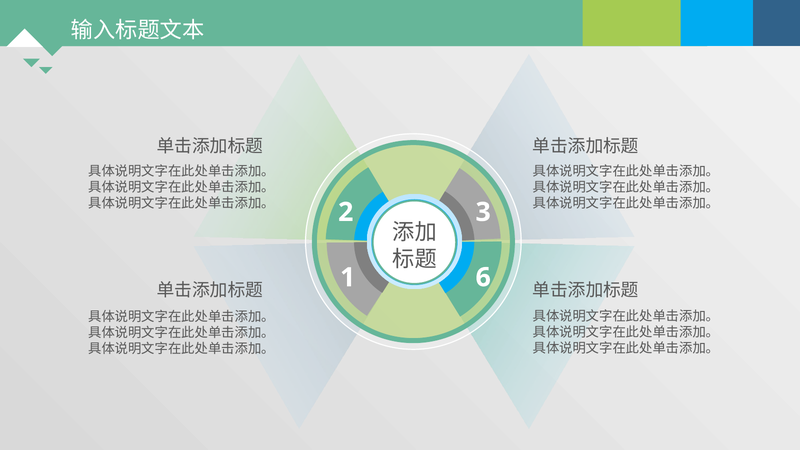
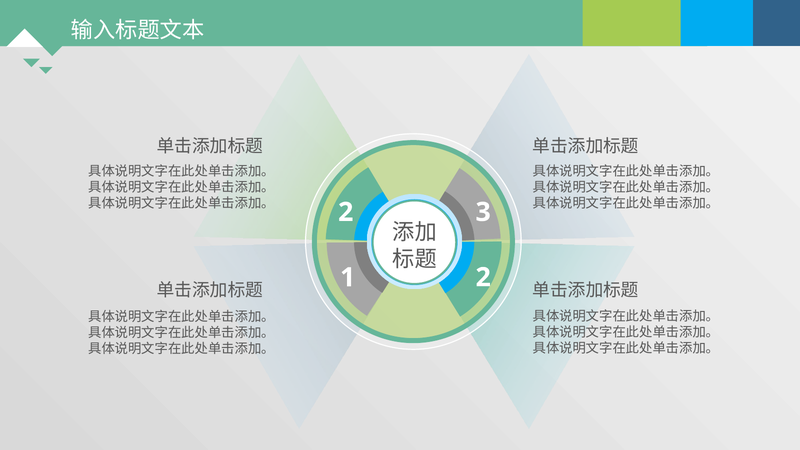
1 6: 6 -> 2 (483, 277)
